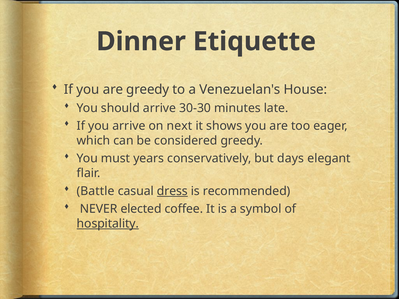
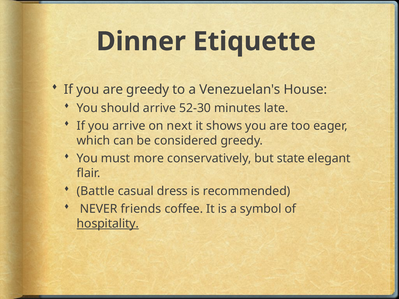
30-30: 30-30 -> 52-30 (195, 108)
years: years -> more (149, 159)
days: days -> state (291, 159)
dress underline: present -> none (172, 191)
elected: elected -> friends (141, 209)
